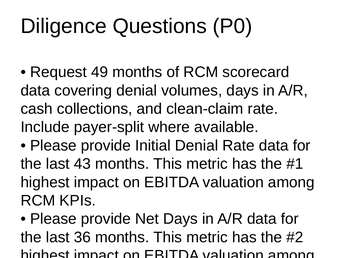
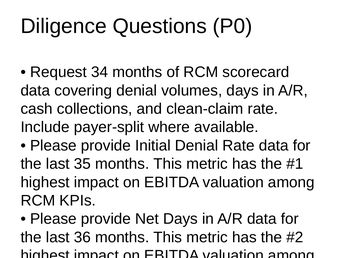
49: 49 -> 34 (100, 72)
43: 43 -> 35 (82, 163)
